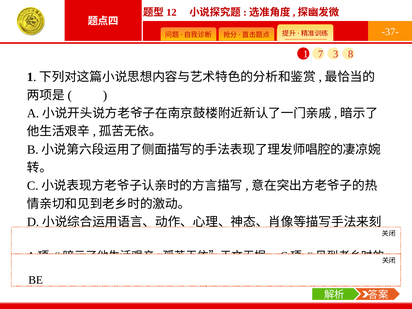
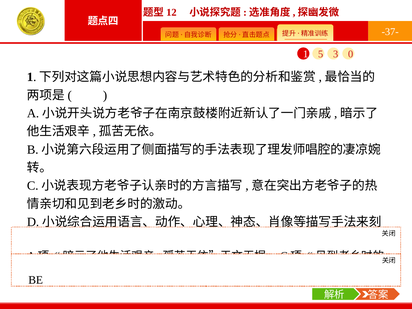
7: 7 -> 5 (321, 54)
8: 8 -> 0 (351, 54)
